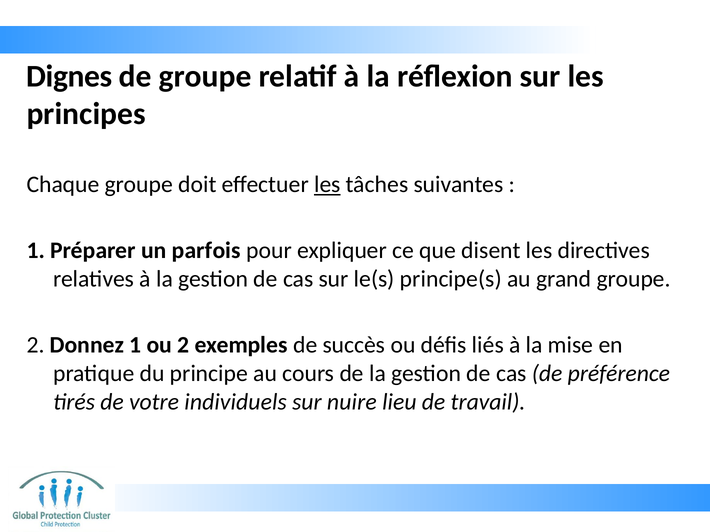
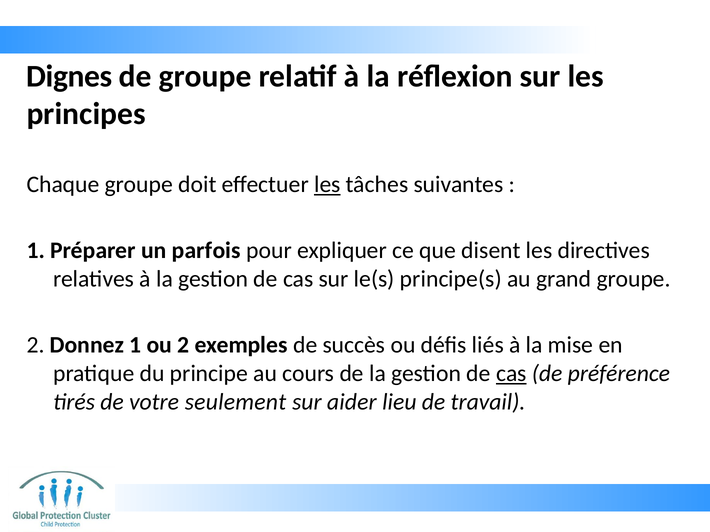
cas underline: none -> present (511, 374)
individuels: individuels -> seulement (235, 402)
nuire: nuire -> aider (352, 402)
